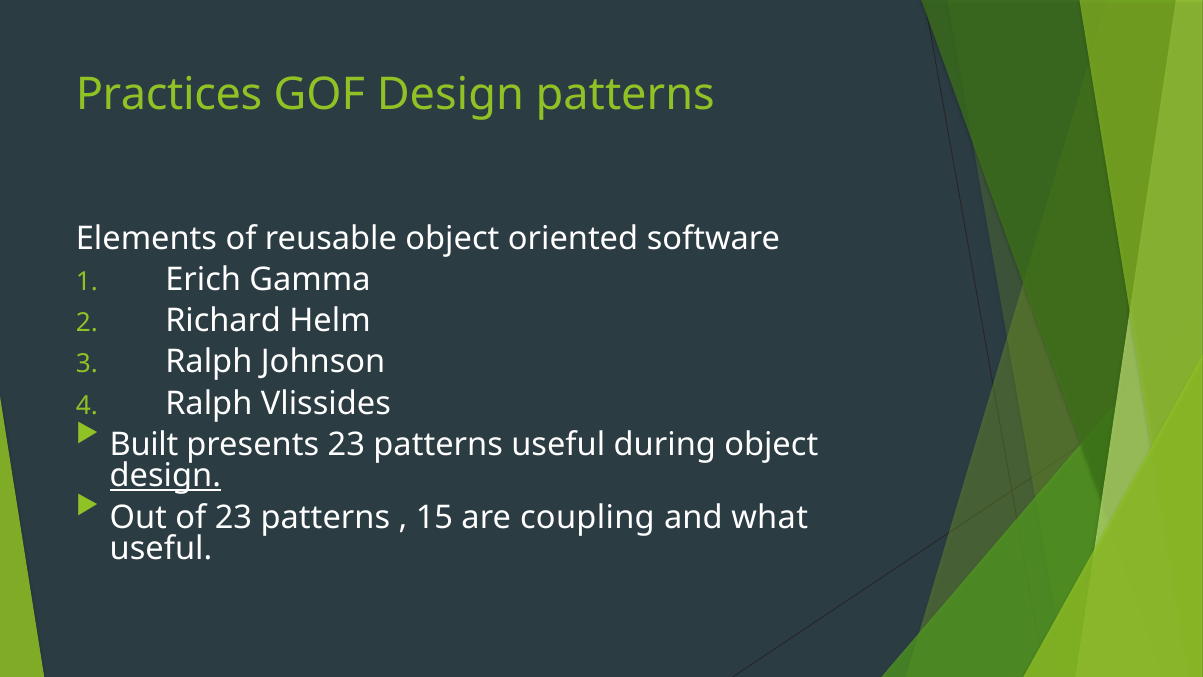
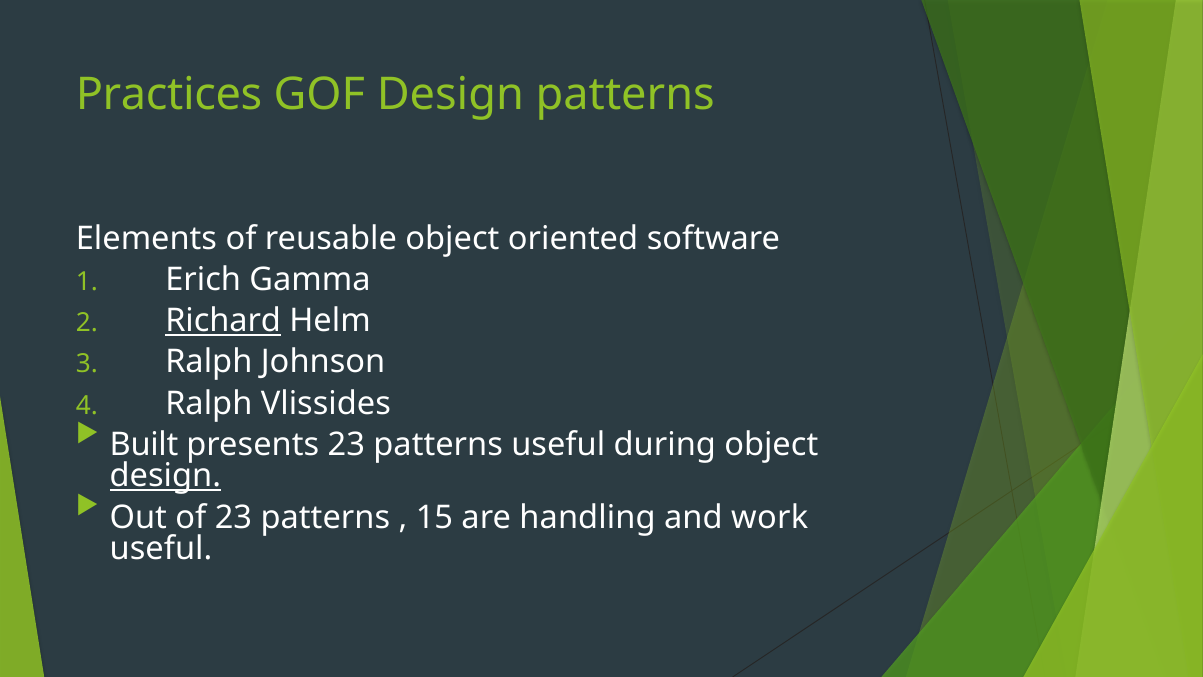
Richard underline: none -> present (223, 321)
coupling: coupling -> handling (588, 517)
what: what -> work (770, 517)
